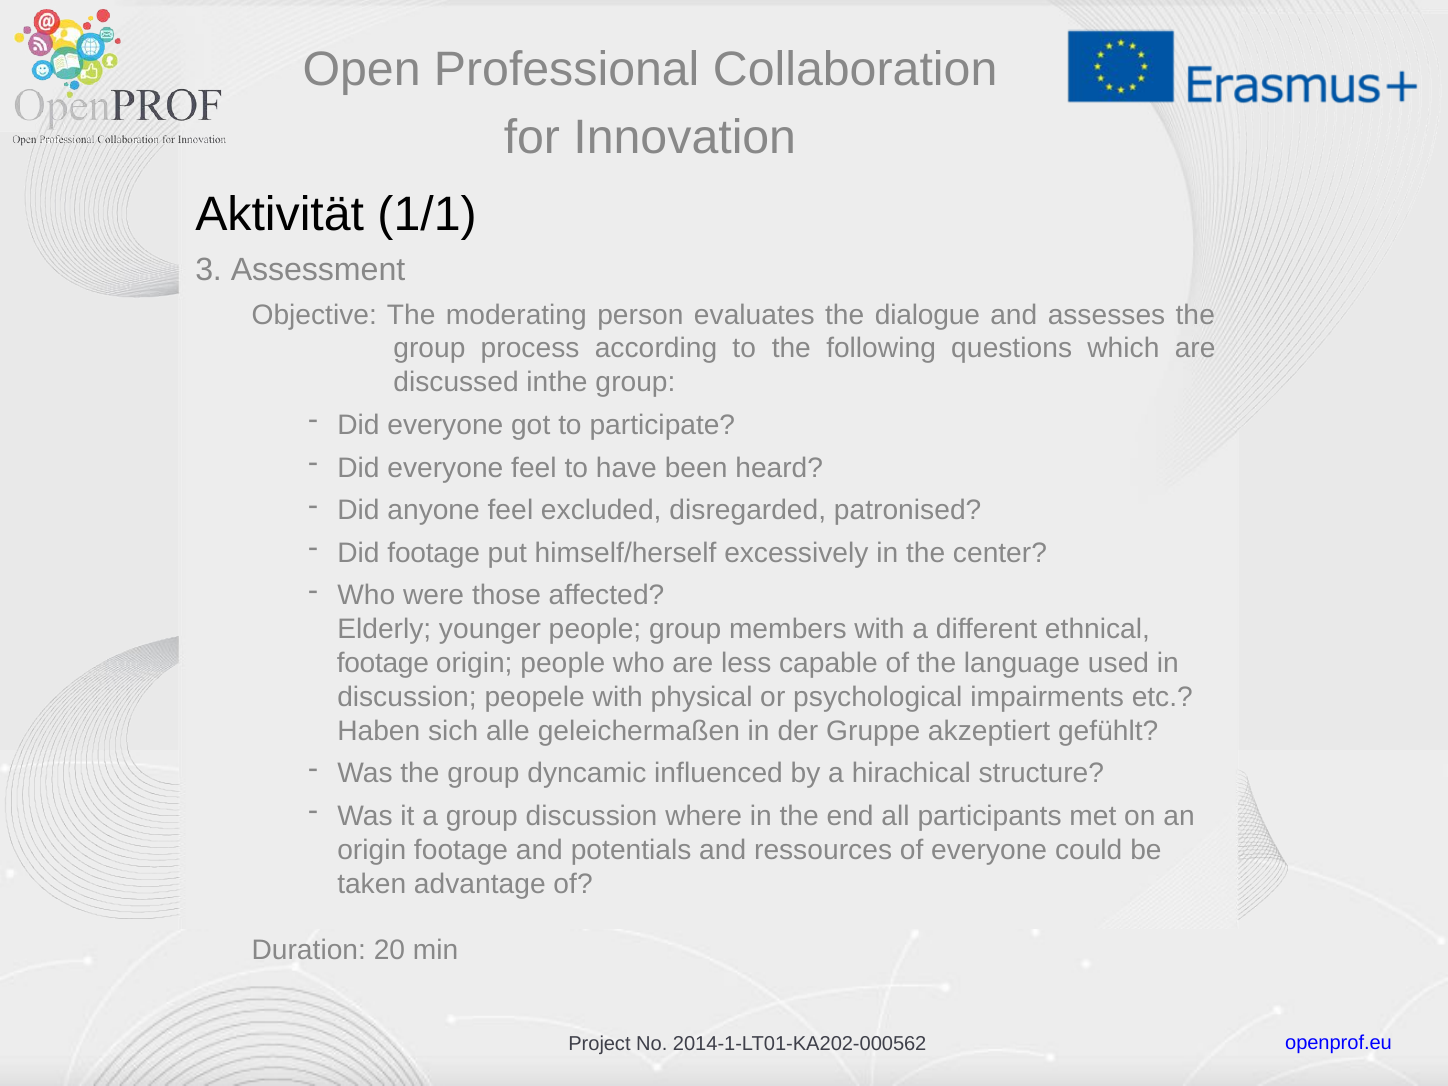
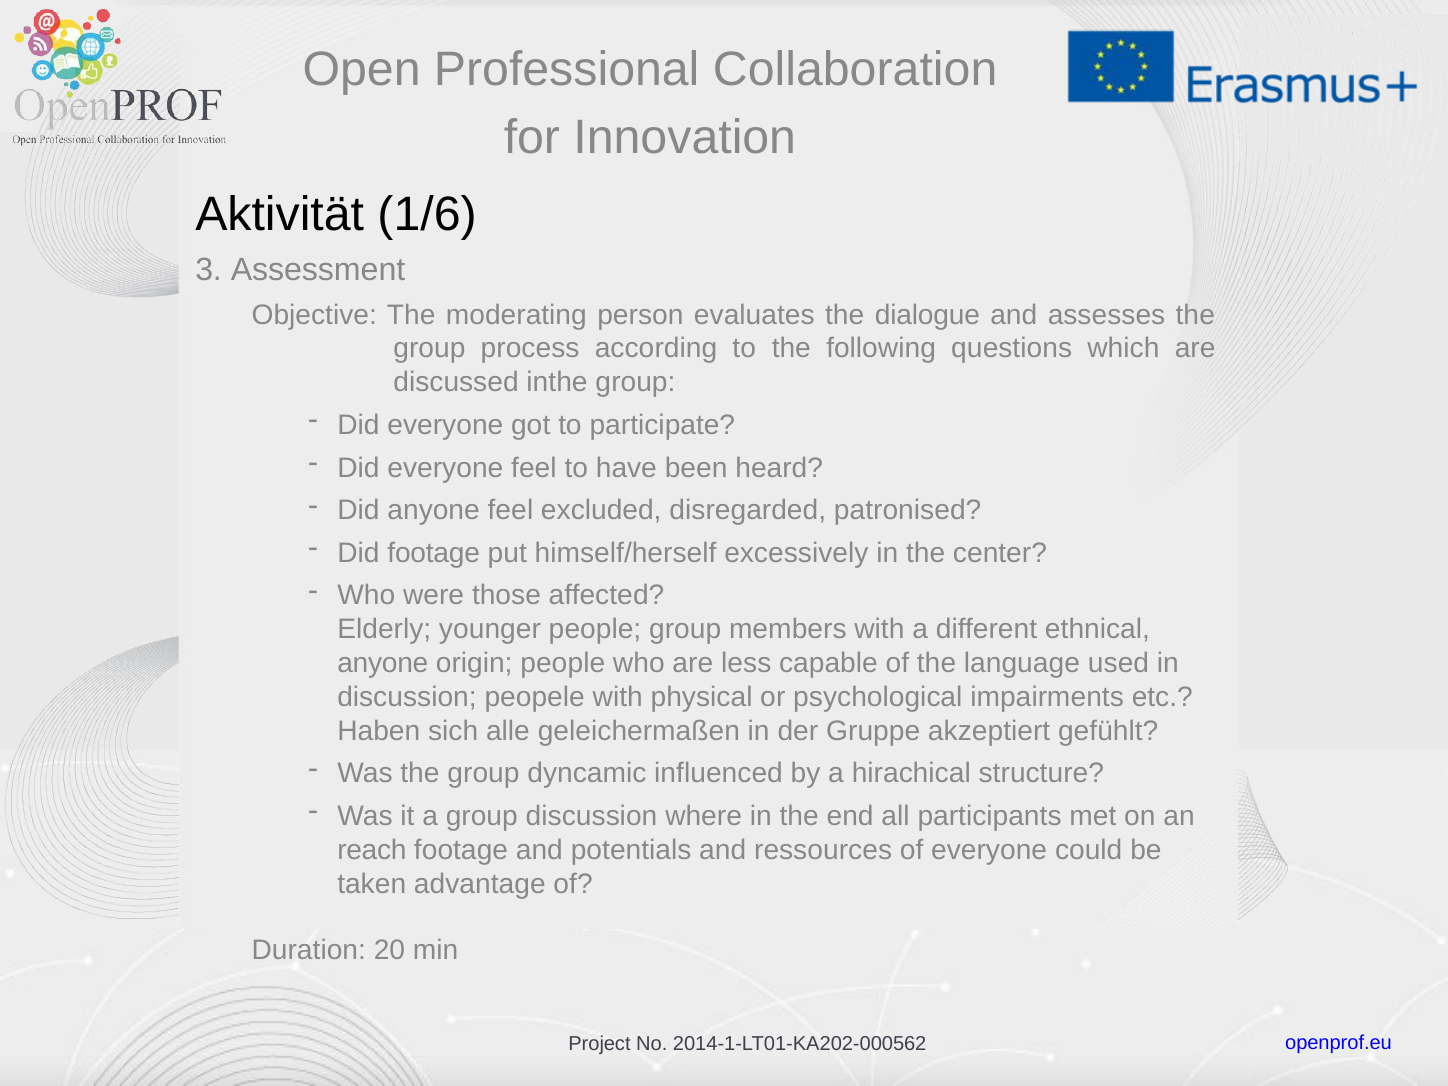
1/1: 1/1 -> 1/6 (427, 215)
footage: footage -> anyone (383, 663)
origin: origin -> reach (372, 850)
